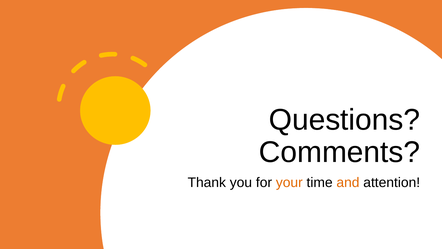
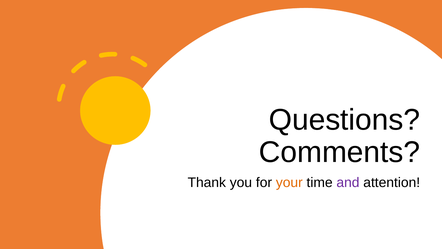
and colour: orange -> purple (348, 182)
